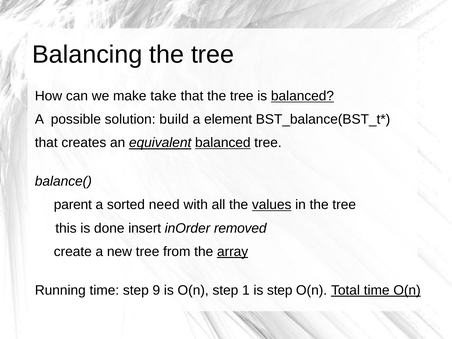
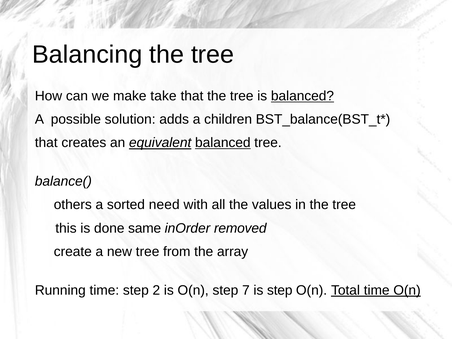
build: build -> adds (174, 119)
element: element -> children (228, 119)
parent: parent -> others (73, 205)
values underline: present -> none (272, 205)
insert: insert -> same (145, 228)
array underline: present -> none (233, 252)
9: 9 -> 2 (156, 290)
1: 1 -> 7 (246, 290)
